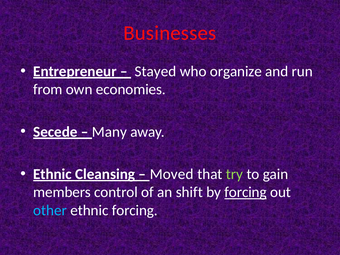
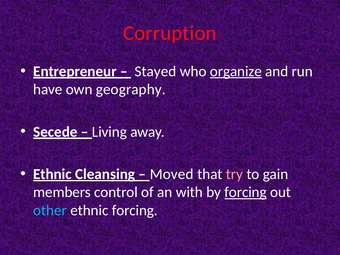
Businesses: Businesses -> Corruption (170, 33)
organize underline: none -> present (236, 71)
from: from -> have (48, 89)
economies: economies -> geography (131, 89)
Many: Many -> Living (109, 132)
try colour: light green -> pink (234, 174)
shift: shift -> with (189, 192)
